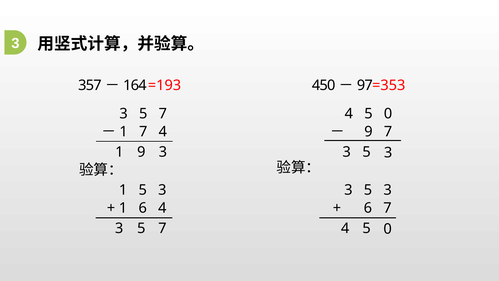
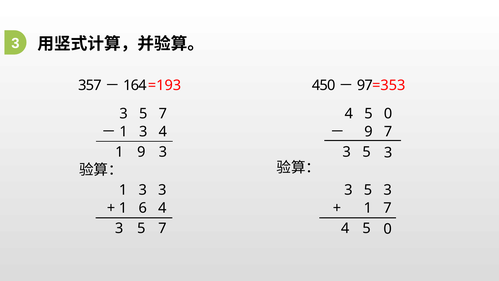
7: 7 -> 3 (143, 132)
5: 5 -> 3 (143, 190)
6: 6 -> 1 (368, 208)
